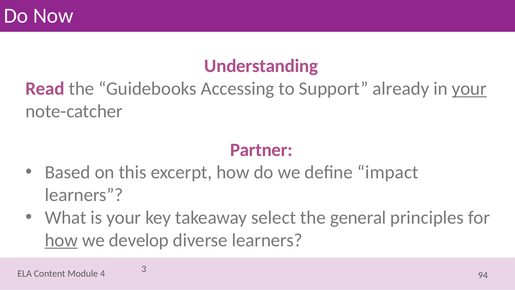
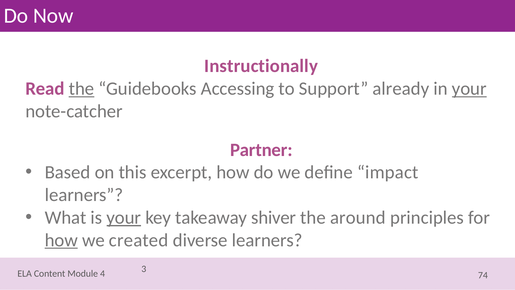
Understanding: Understanding -> Instructionally (261, 66)
the underline: none -> present (81, 89)
your underline: none -> present (124, 217)
select: select -> shiver (274, 217)
general: general -> around (358, 217)
develop: develop -> created (139, 240)
94: 94 -> 74 (483, 275)
